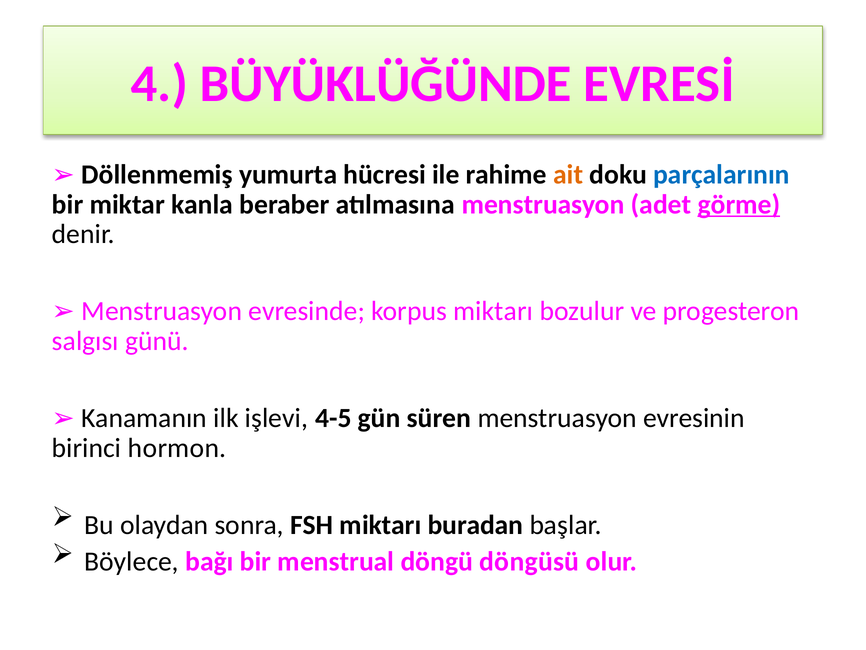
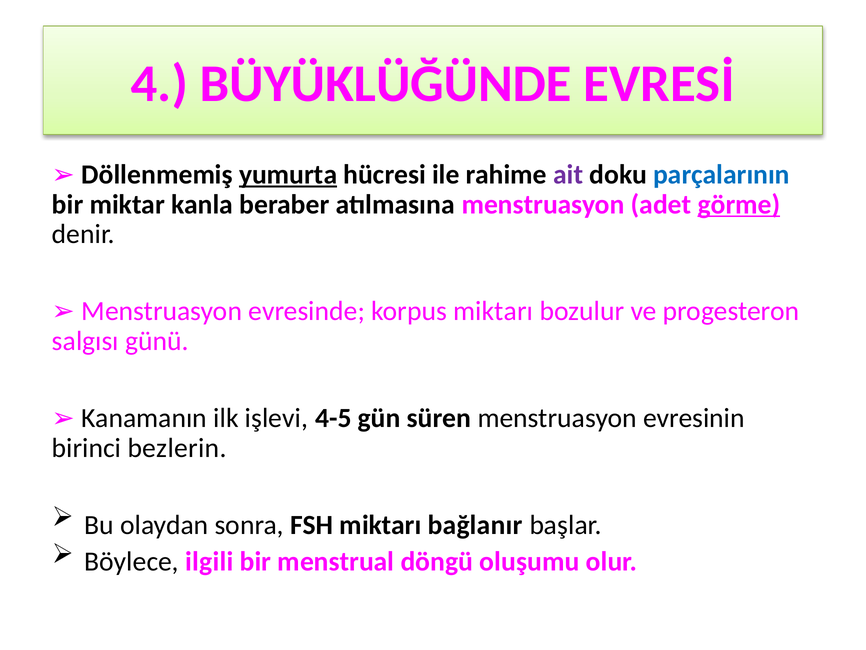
yumurta underline: none -> present (288, 174)
ait colour: orange -> purple (568, 174)
hormon: hormon -> bezlerin (177, 448)
buradan: buradan -> bağlanır (475, 525)
bağı: bağı -> ilgili (209, 561)
döngüsü: döngüsü -> oluşumu (529, 561)
